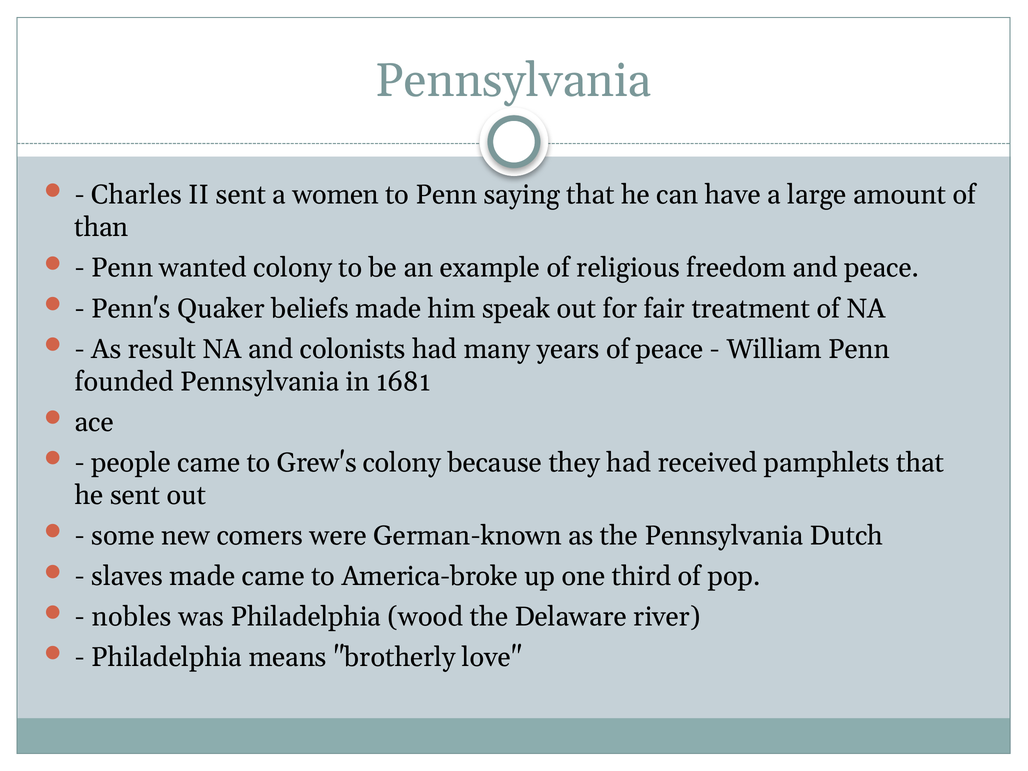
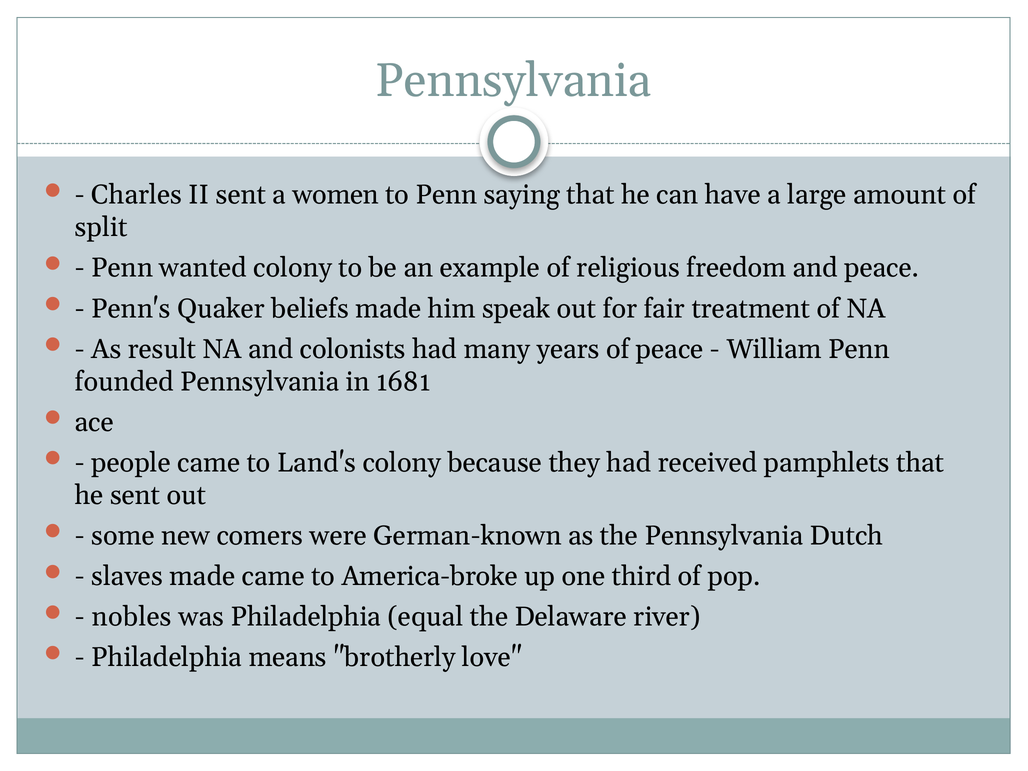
than: than -> split (101, 227)
Grew's: Grew's -> Land's (317, 463)
wood: wood -> equal (426, 617)
